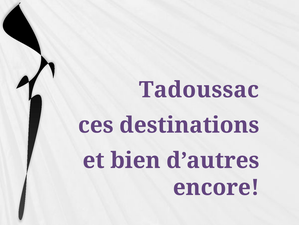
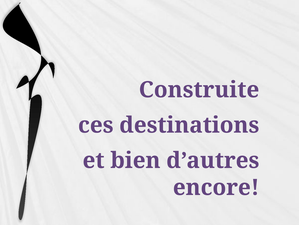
Tadoussac: Tadoussac -> Construite (199, 90)
